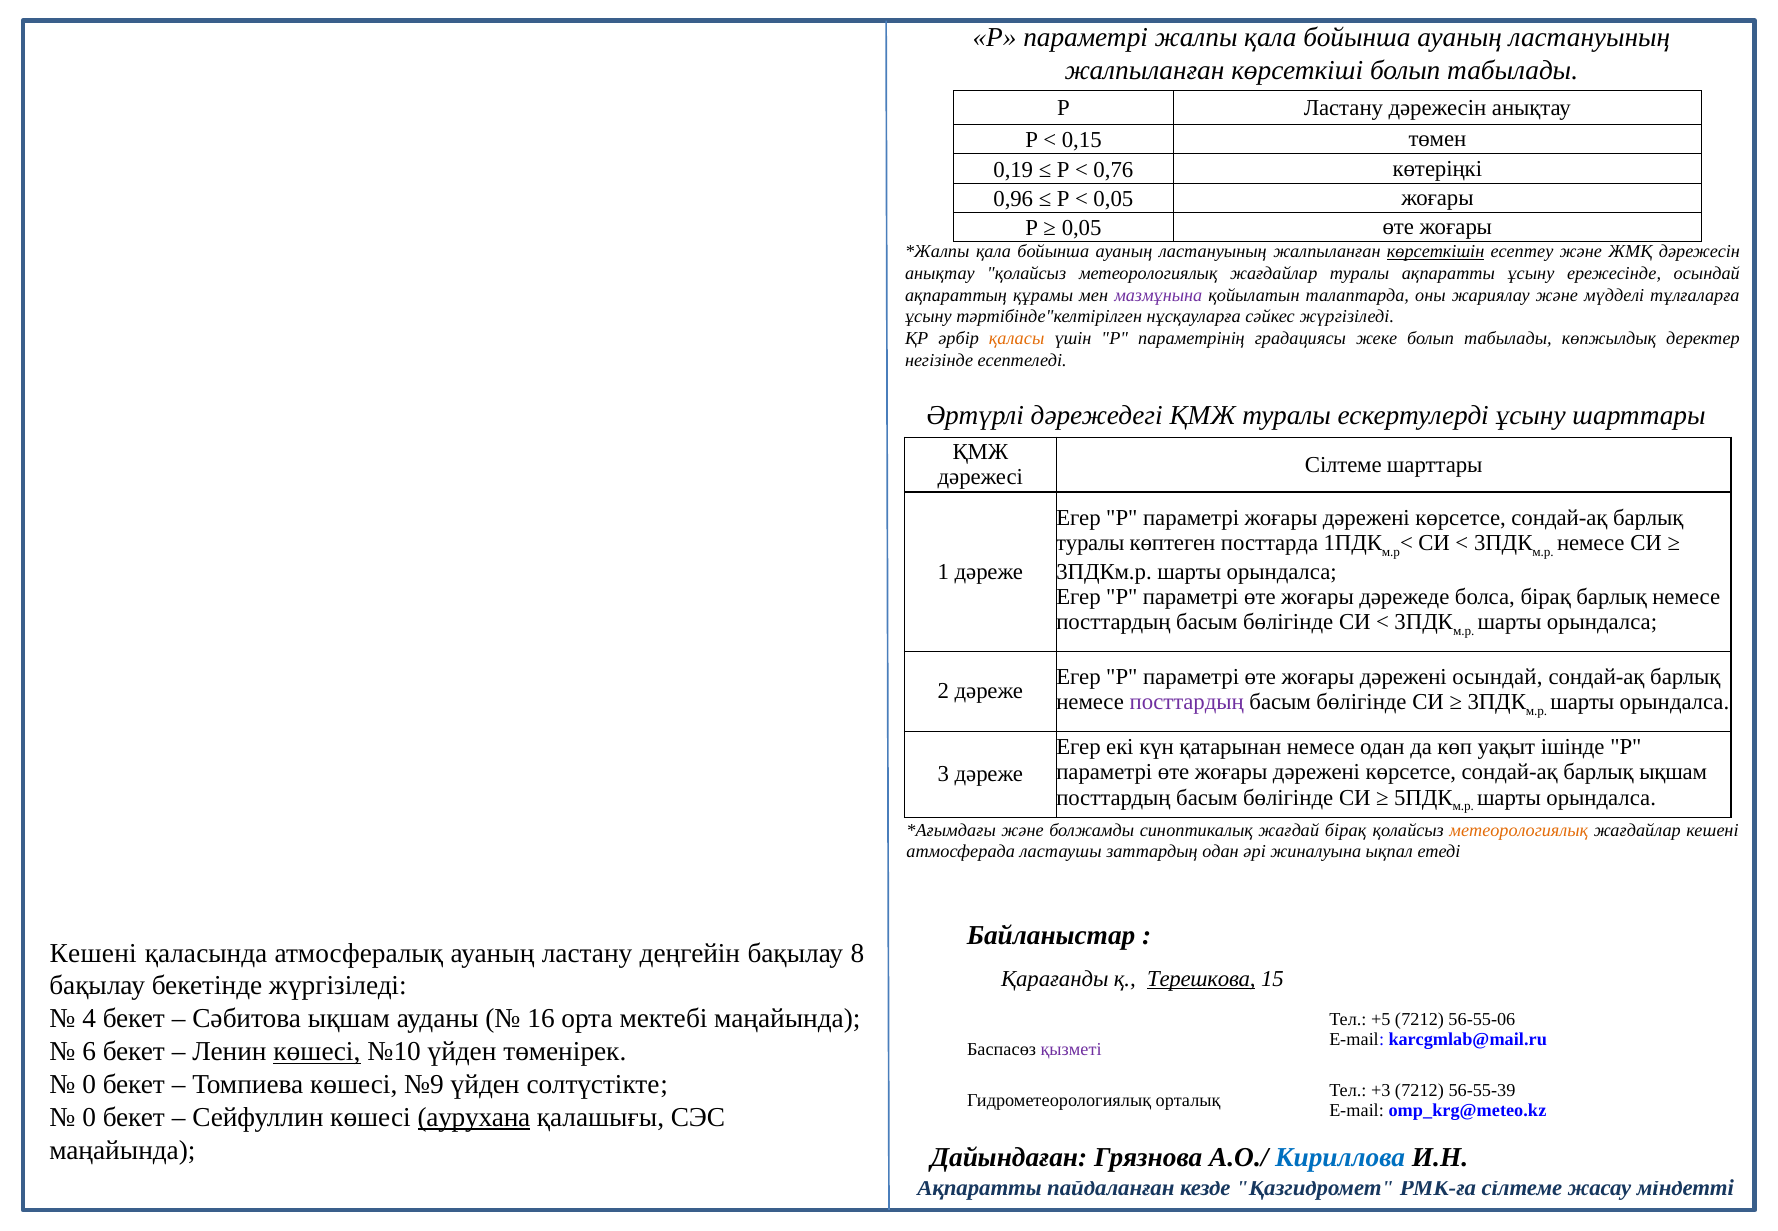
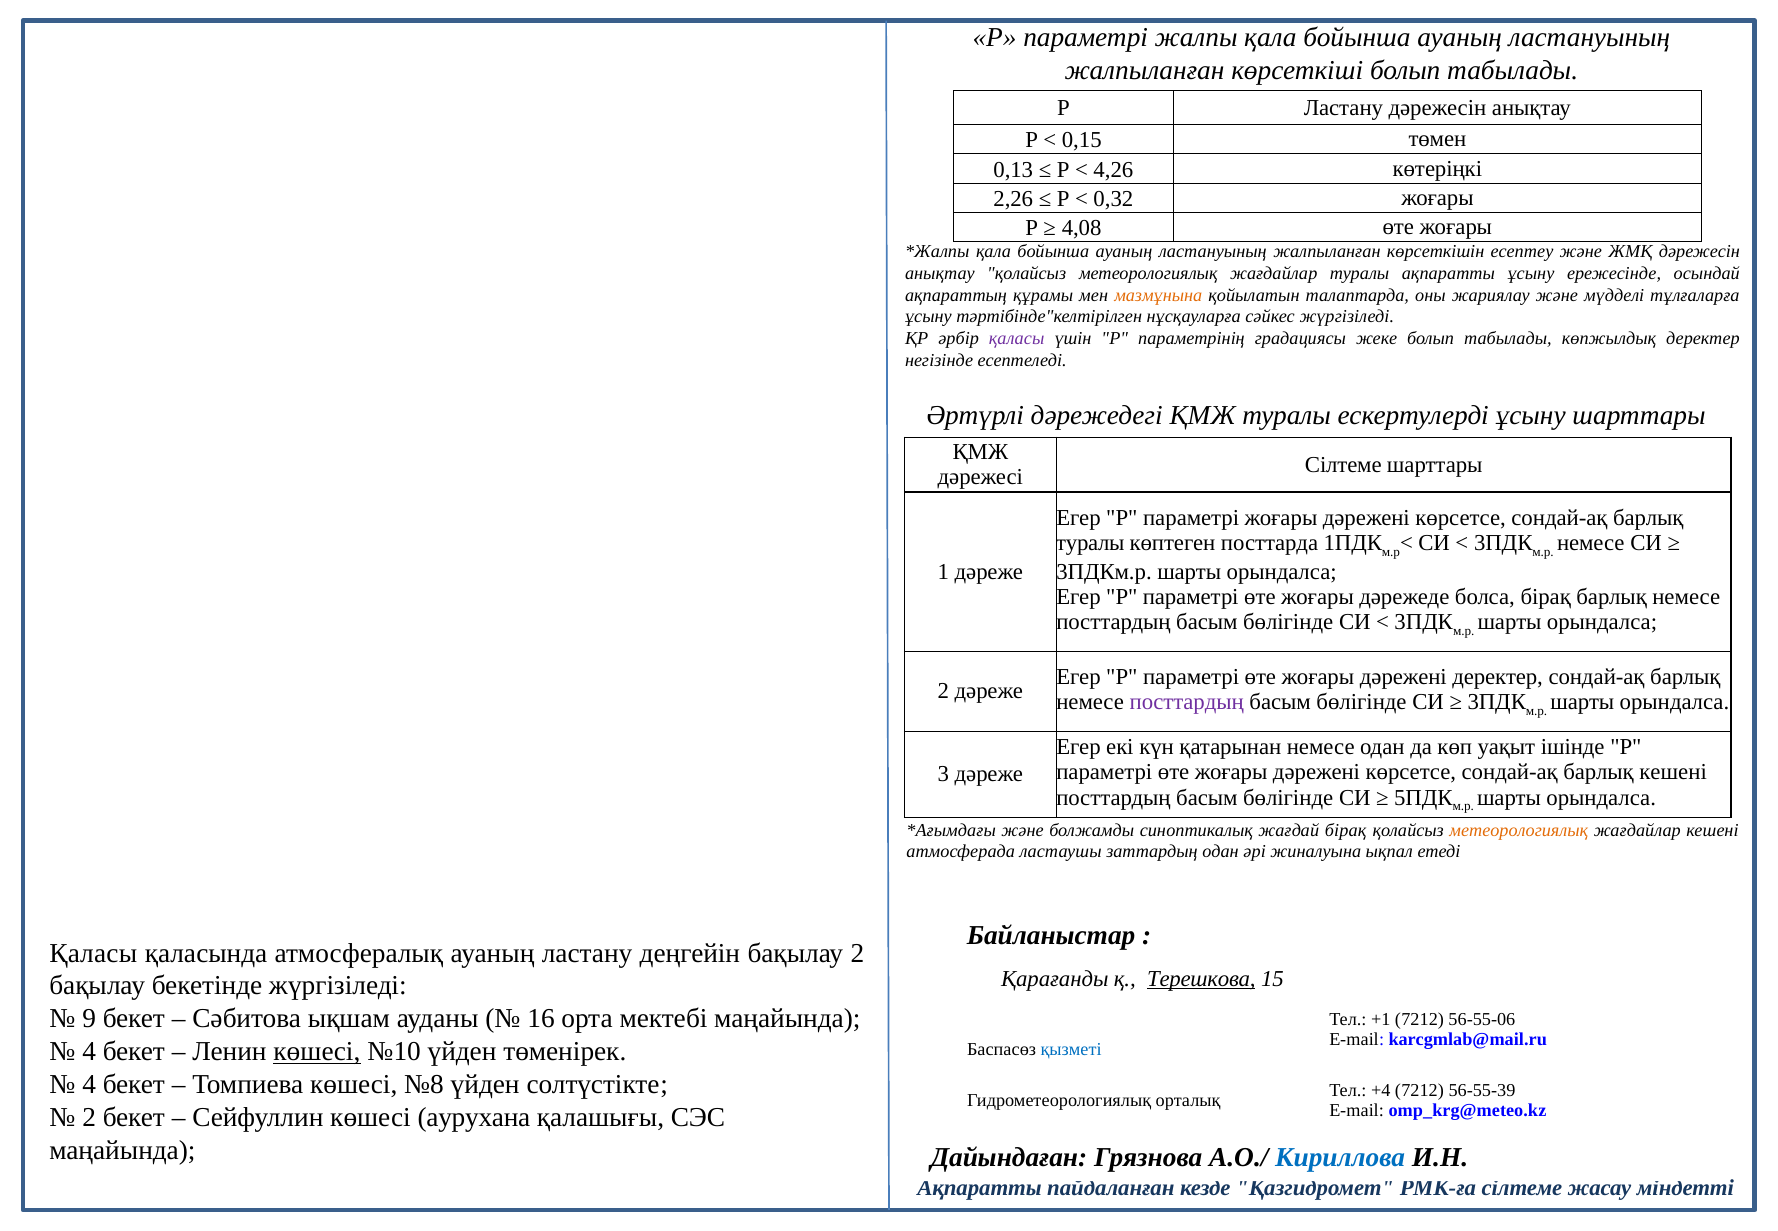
0,19: 0,19 -> 0,13 (1013, 170)
0,76: 0,76 -> 4,26 (1113, 170)
0,96: 0,96 -> 2,26 (1013, 199)
0,05: 0,05 -> 0,32 (1113, 199)
0,05: 0,05 -> 4,08 (1082, 228)
көрсеткішін underline: present -> none (1436, 251)
мазмұнына colour: purple -> orange (1158, 295)
қаласы colour: orange -> purple (1017, 339)
дәрежені осындай: осындай -> деректер (1498, 677)
барлық ықшам: ықшам -> кешені (1673, 772)
Кешені: Кешені -> Қаласы (93, 953)
бақылау 8: 8 -> 2 (857, 953)
4: 4 -> 9 (89, 1019)
+5: +5 -> +1 (1381, 1019)
6: 6 -> 4 (89, 1051)
қызметі colour: purple -> blue (1071, 1050)
0: 0 -> 4 (89, 1084)
№9: №9 -> №8 (424, 1084)
+3: +3 -> +4 (1381, 1090)
0: 0 -> 2 (89, 1117)
аурухана underline: present -> none (474, 1117)
